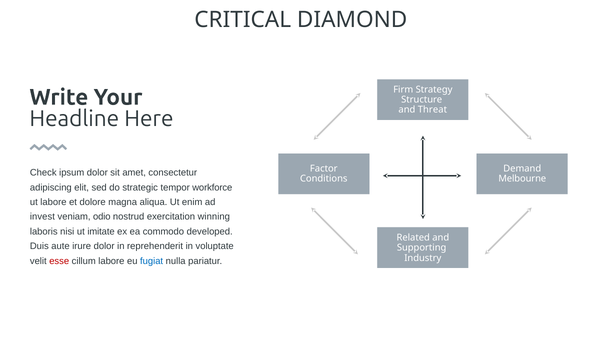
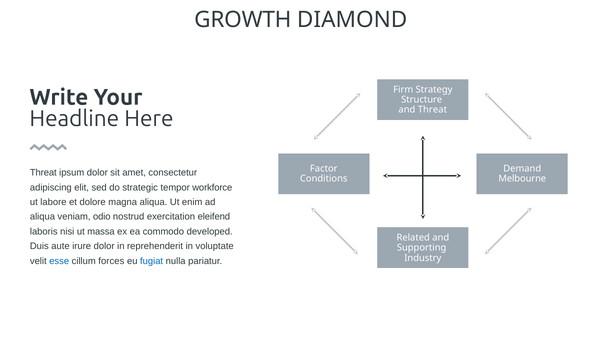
CRITICAL: CRITICAL -> GROWTH (243, 20)
Check: Check -> Threat (43, 173)
invest: invest -> aliqua (42, 217)
winning: winning -> eleifend (214, 217)
imitate: imitate -> massa (101, 231)
esse colour: red -> blue (59, 261)
cillum labore: labore -> forces (111, 261)
